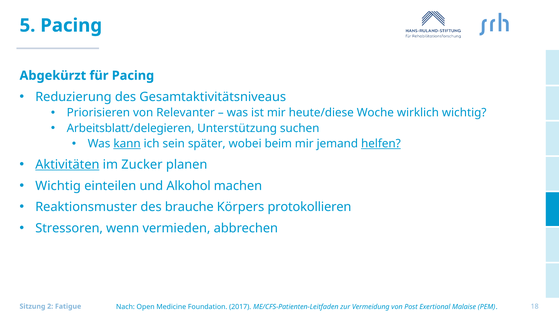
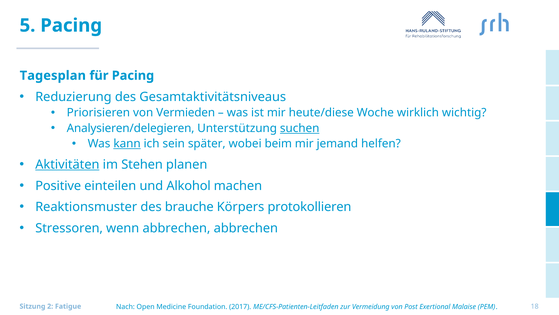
Abgekürzt: Abgekürzt -> Tagesplan (53, 75)
Relevanter: Relevanter -> Vermieden (186, 113)
Arbeitsblatt/delegieren: Arbeitsblatt/delegieren -> Analysieren/delegieren (131, 128)
suchen underline: none -> present (300, 128)
helfen underline: present -> none (381, 144)
Zucker: Zucker -> Stehen (142, 164)
Wichtig: Wichtig -> Positive (58, 185)
wenn vermieden: vermieden -> abbrechen (176, 228)
